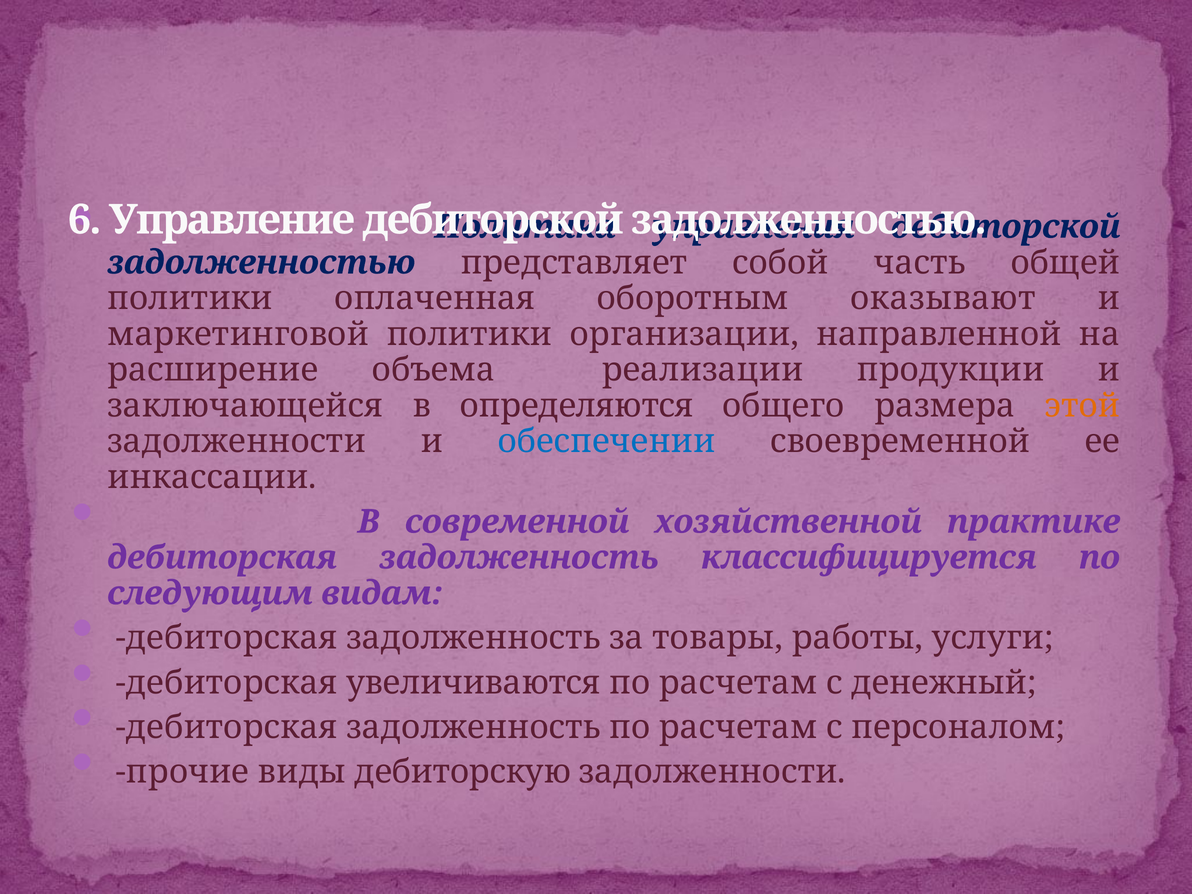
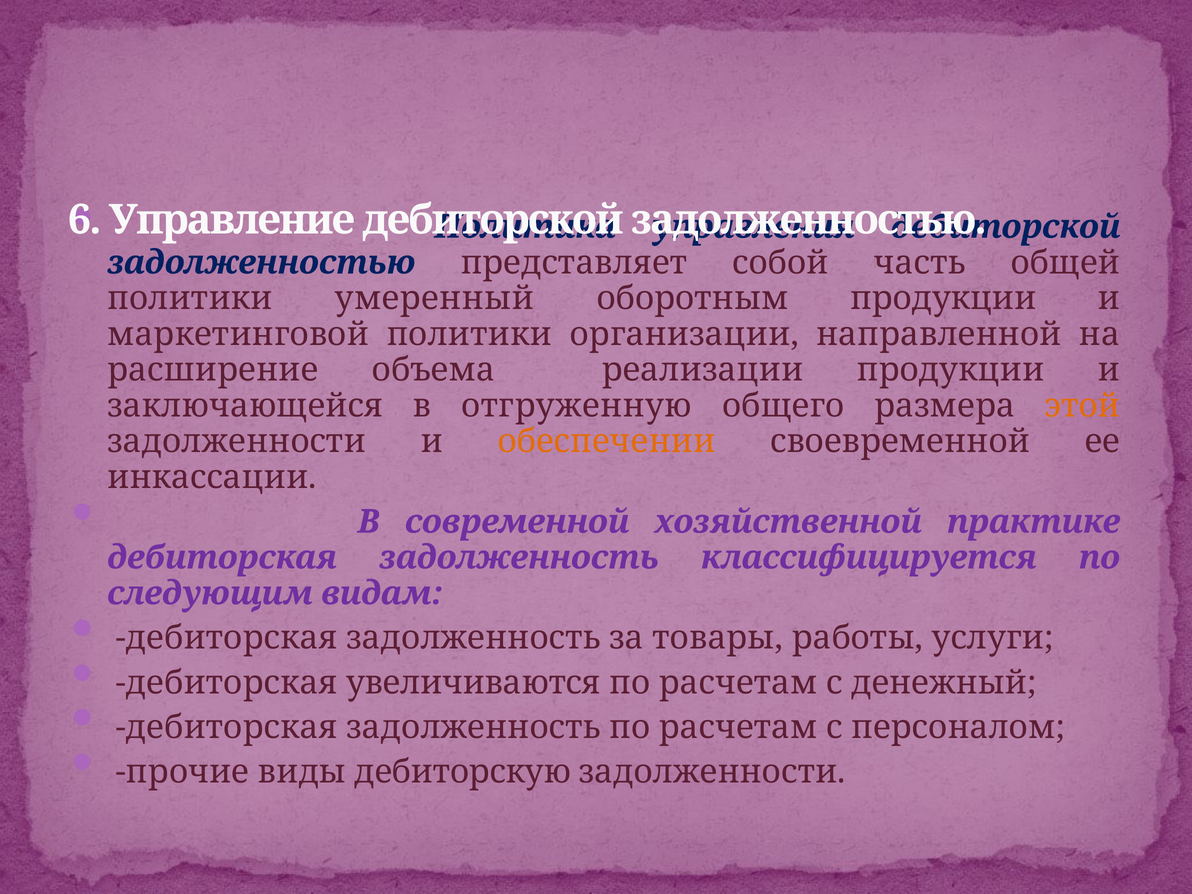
оплаченная: оплаченная -> умеренный (435, 298)
оборотным оказывают: оказывают -> продукции (943, 298)
определяются: определяются -> отгруженную (576, 406)
обеспечении colour: blue -> orange (607, 441)
